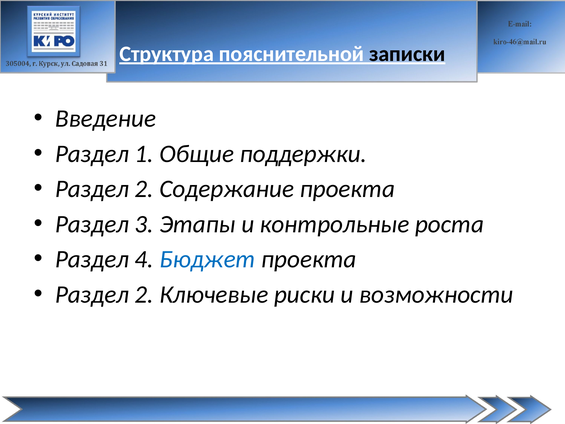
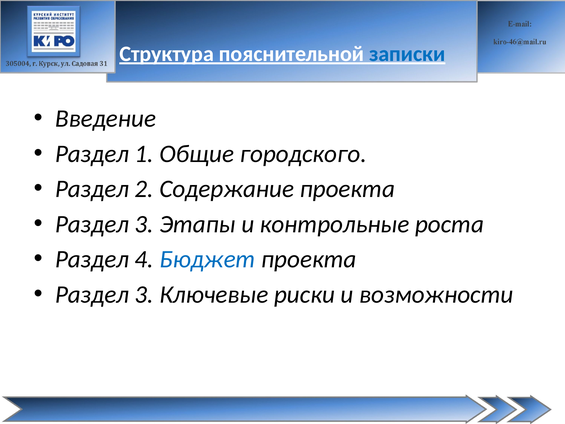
записки colour: black -> blue (407, 54)
поддержки: поддержки -> городского (303, 154)
2: 2 -> 3 (144, 294)
